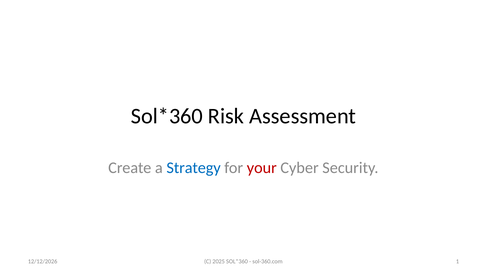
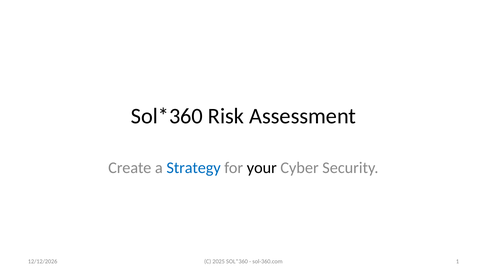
your colour: red -> black (262, 168)
